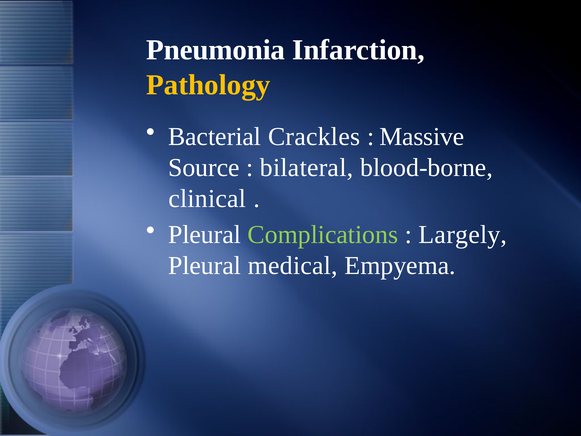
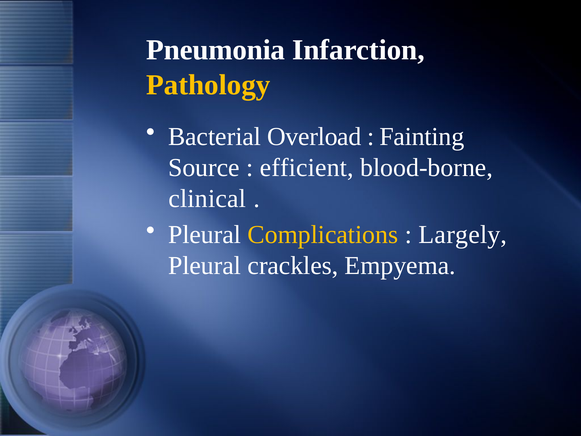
Crackles: Crackles -> Overload (314, 136)
Massive: Massive -> Fainting (422, 136)
bilateral: bilateral -> efficient (307, 167)
Complications colour: light green -> yellow (323, 235)
medical: medical -> crackles (293, 266)
